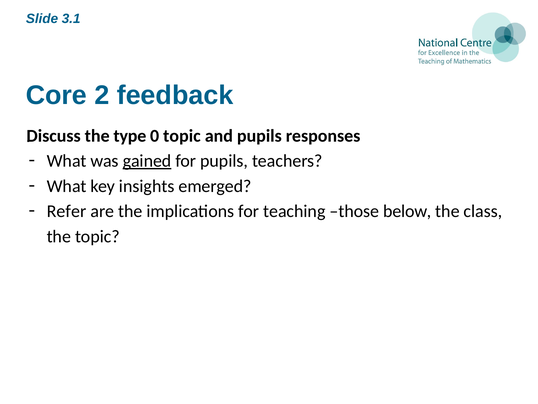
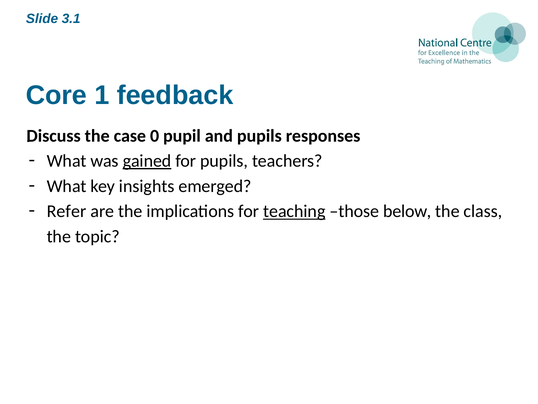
2: 2 -> 1 (102, 95)
type: type -> case (130, 136)
0 topic: topic -> pupil (182, 136)
teaching underline: none -> present (294, 211)
